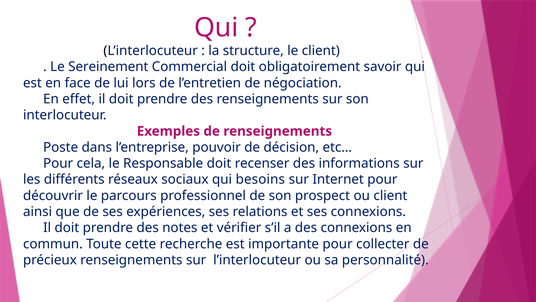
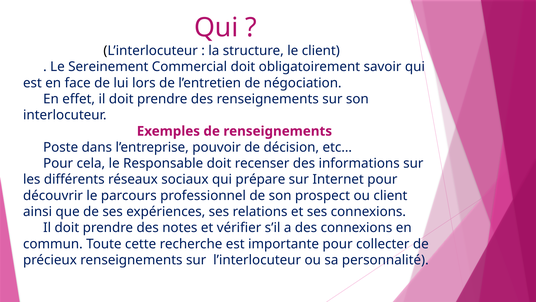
besoins: besoins -> prépare (260, 179)
